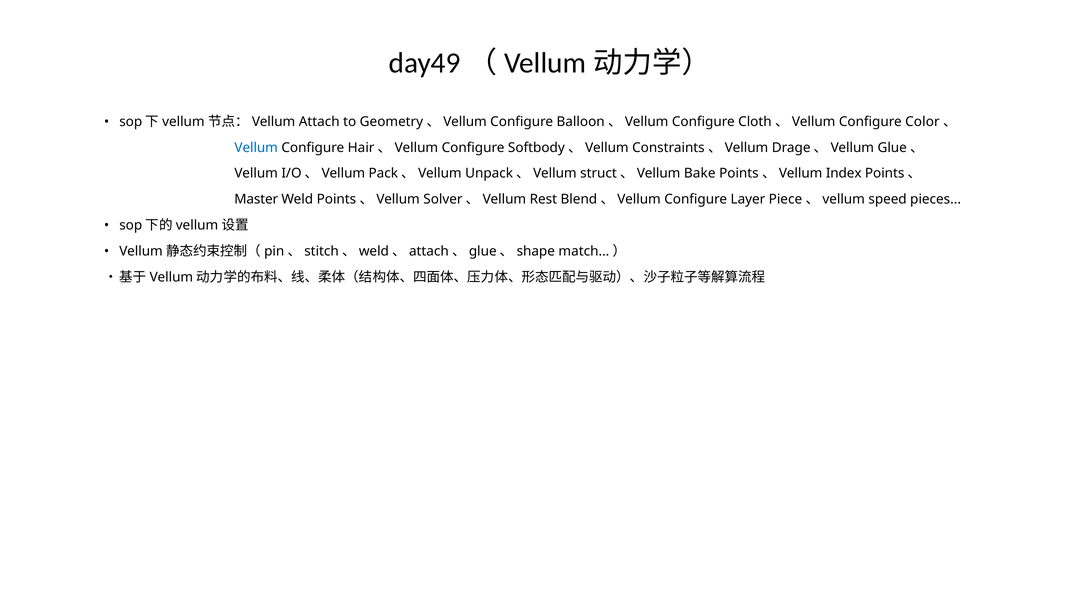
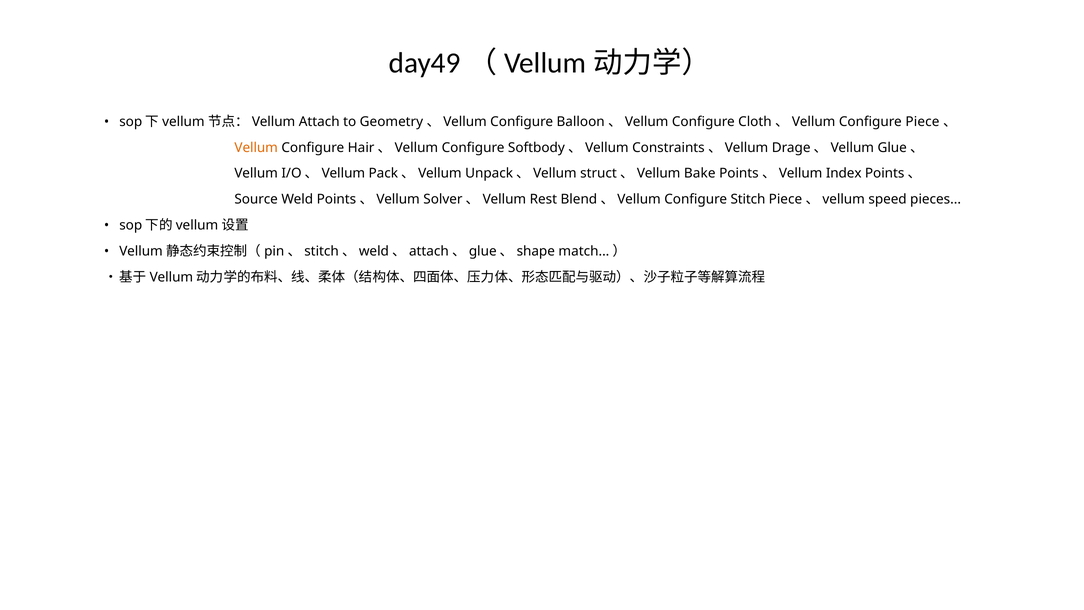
Configure Color: Color -> Piece (922, 122)
Vellum colour: blue -> orange (256, 147)
Master: Master -> Source (256, 199)
Layer: Layer -> Stitch (748, 199)
